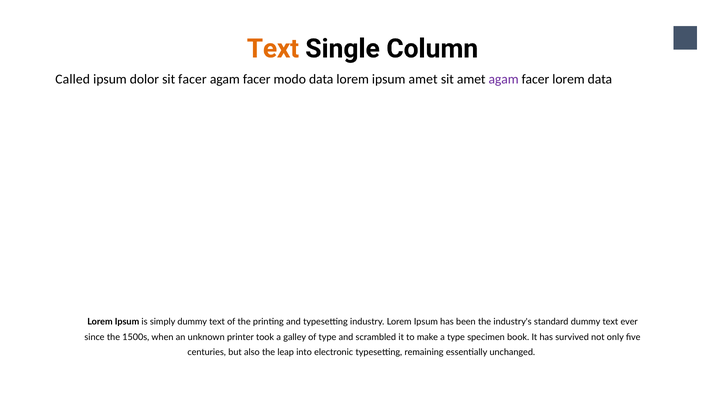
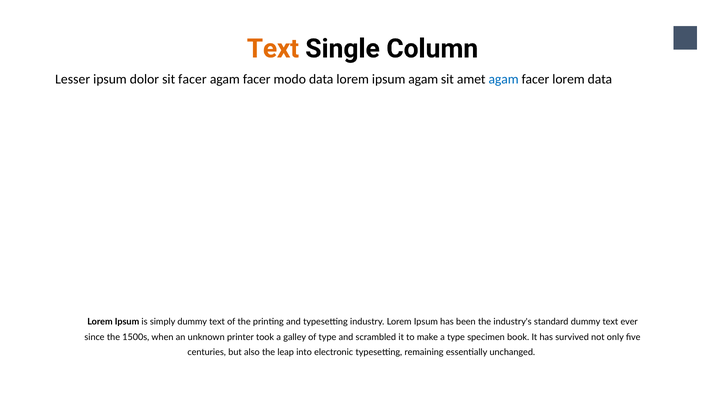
Called: Called -> Lesser (73, 79)
ipsum amet: amet -> agam (423, 79)
agam colour: purple -> blue (504, 79)
